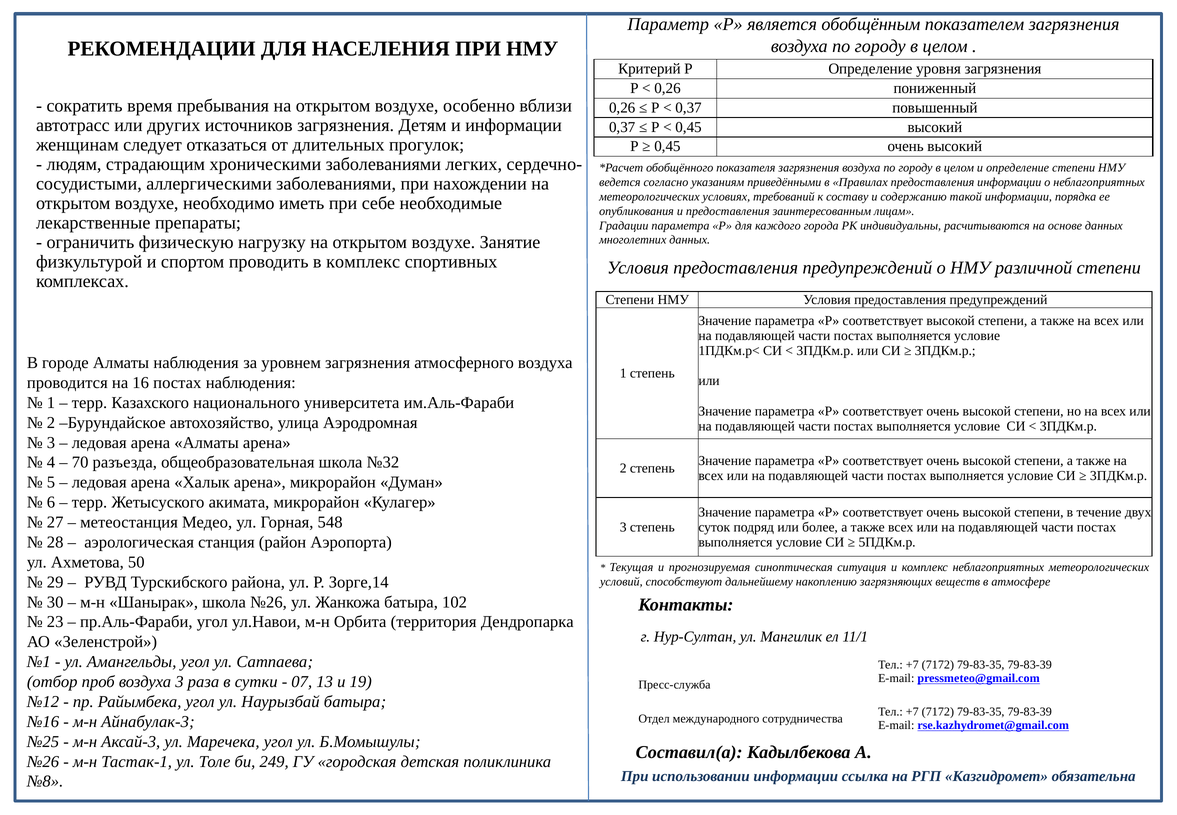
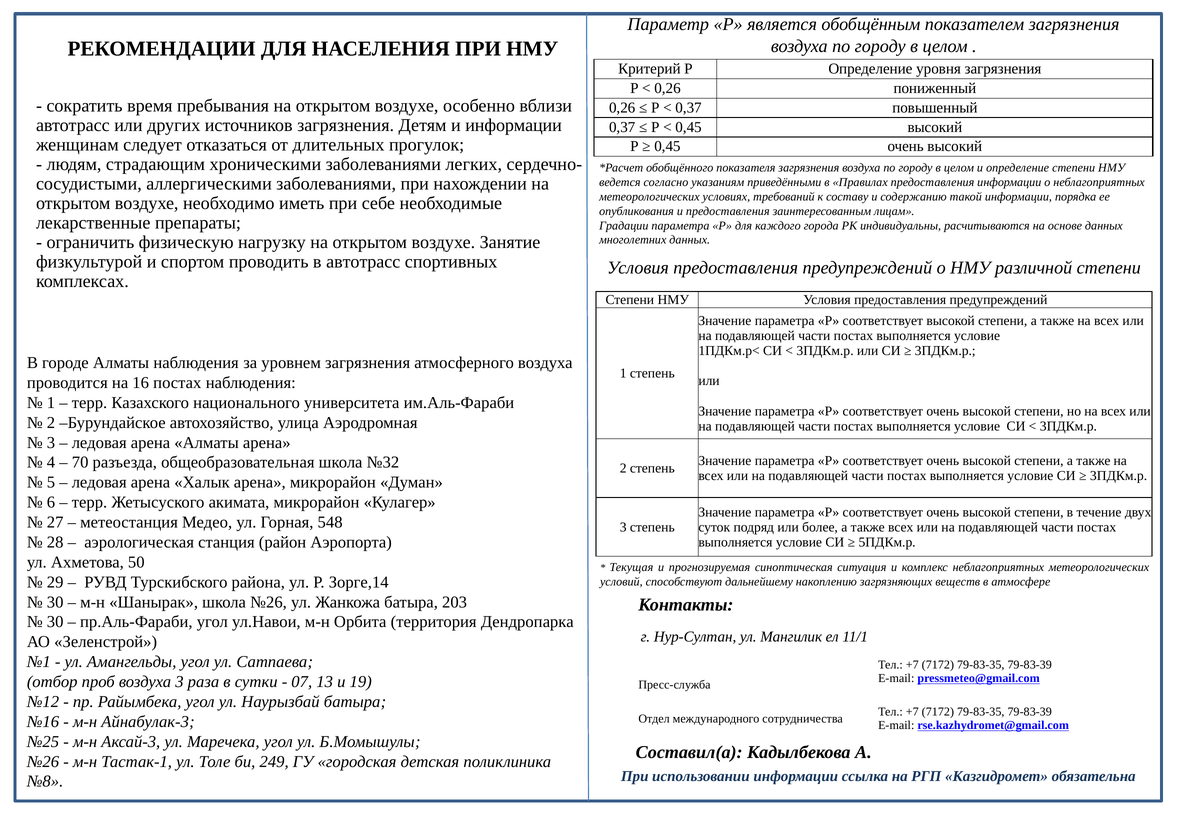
в комплекс: комплекс -> автотрасс (363, 262)
102: 102 -> 203 (455, 602)
23: 23 -> 30 (55, 622)
